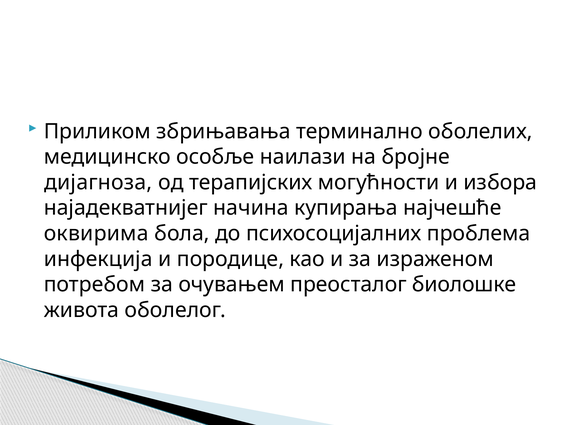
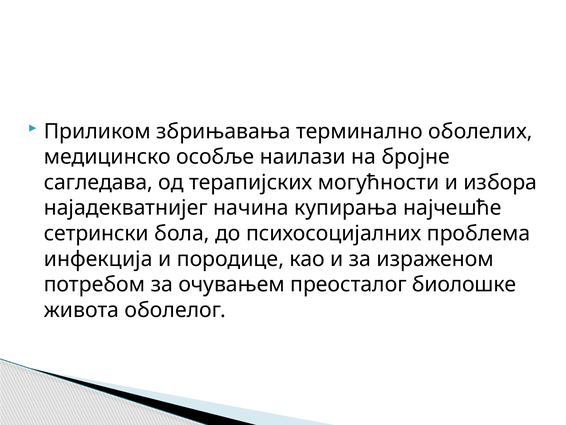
дијагноза: дијагноза -> сагледава (98, 182)
оквирима: оквирима -> сетрински (96, 233)
